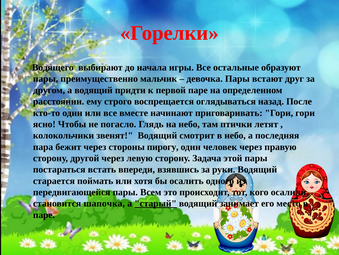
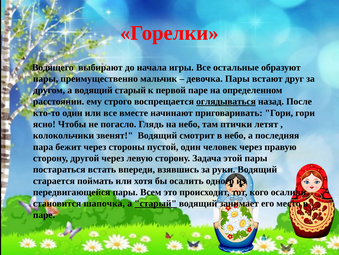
водящий придти: придти -> старый (130, 90)
оглядываться underline: none -> present (226, 101)
пирогу: пирогу -> пустой (163, 146)
